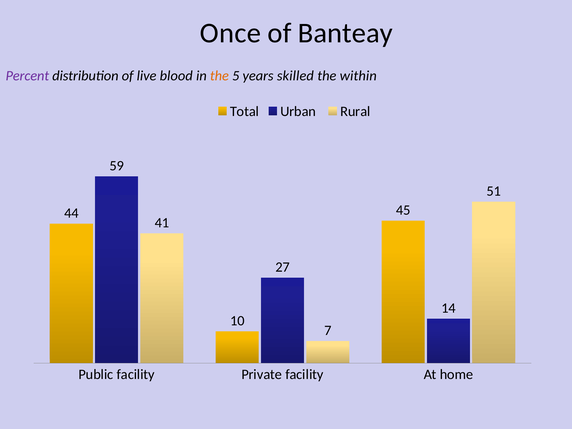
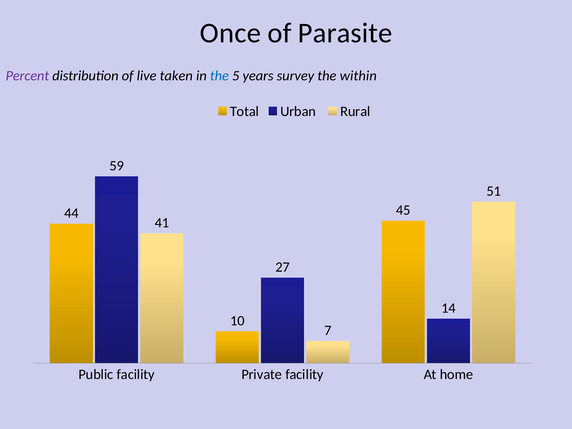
Banteay: Banteay -> Parasite (345, 33)
blood: blood -> taken (176, 76)
the colour: orange -> blue (219, 76)
skilled: skilled -> survey (295, 76)
